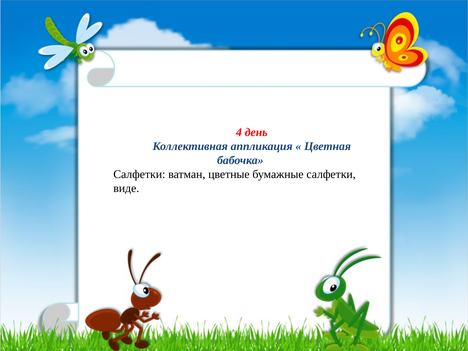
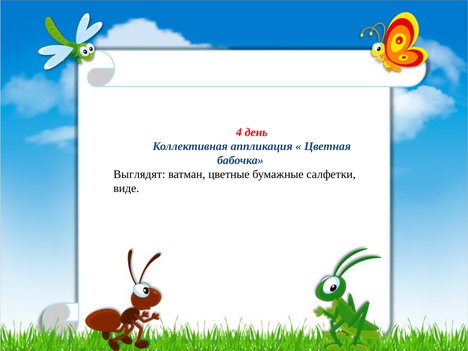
Салфетки: Салфетки -> Выглядят (139, 174)
